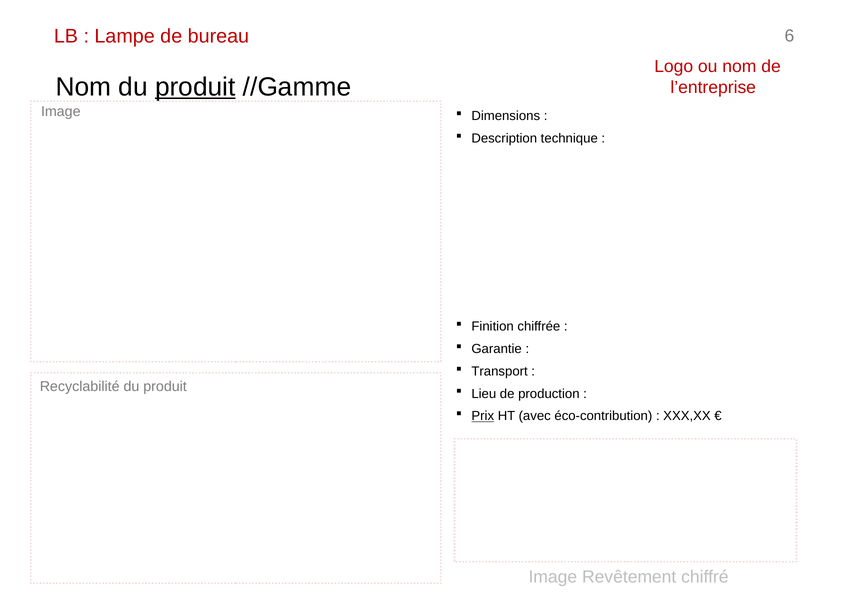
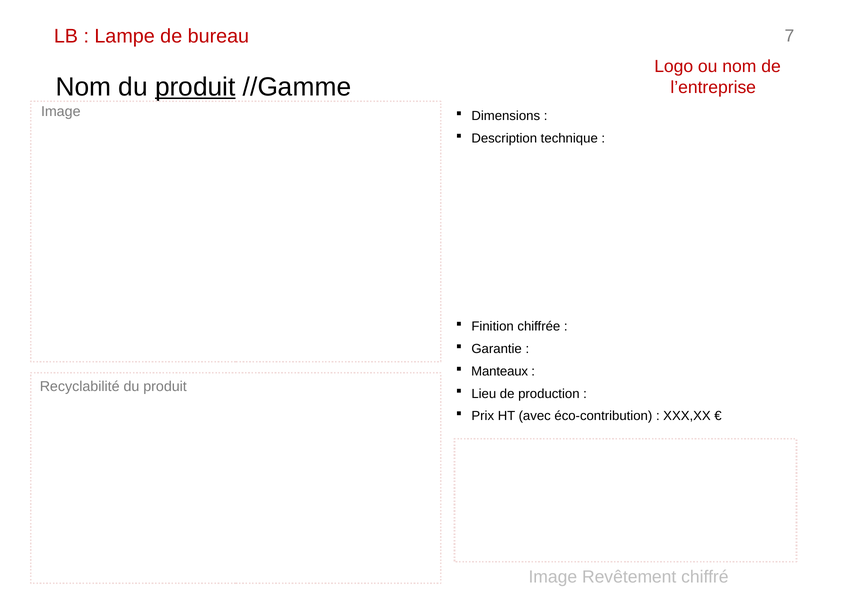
6: 6 -> 7 (789, 36)
Transport: Transport -> Manteaux (500, 372)
Prix underline: present -> none (483, 417)
